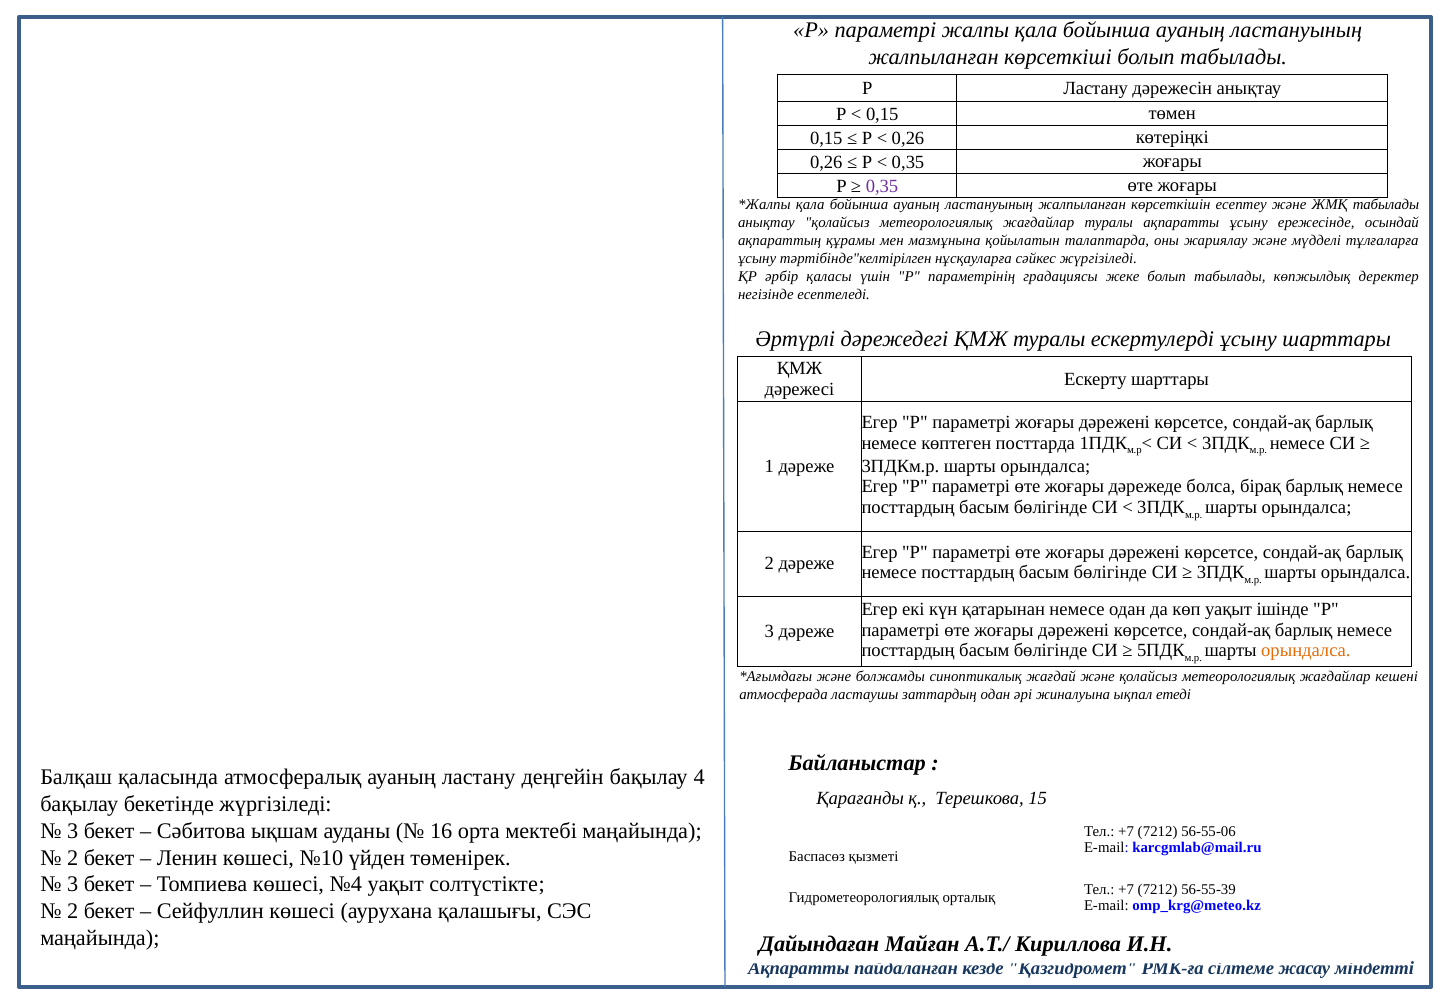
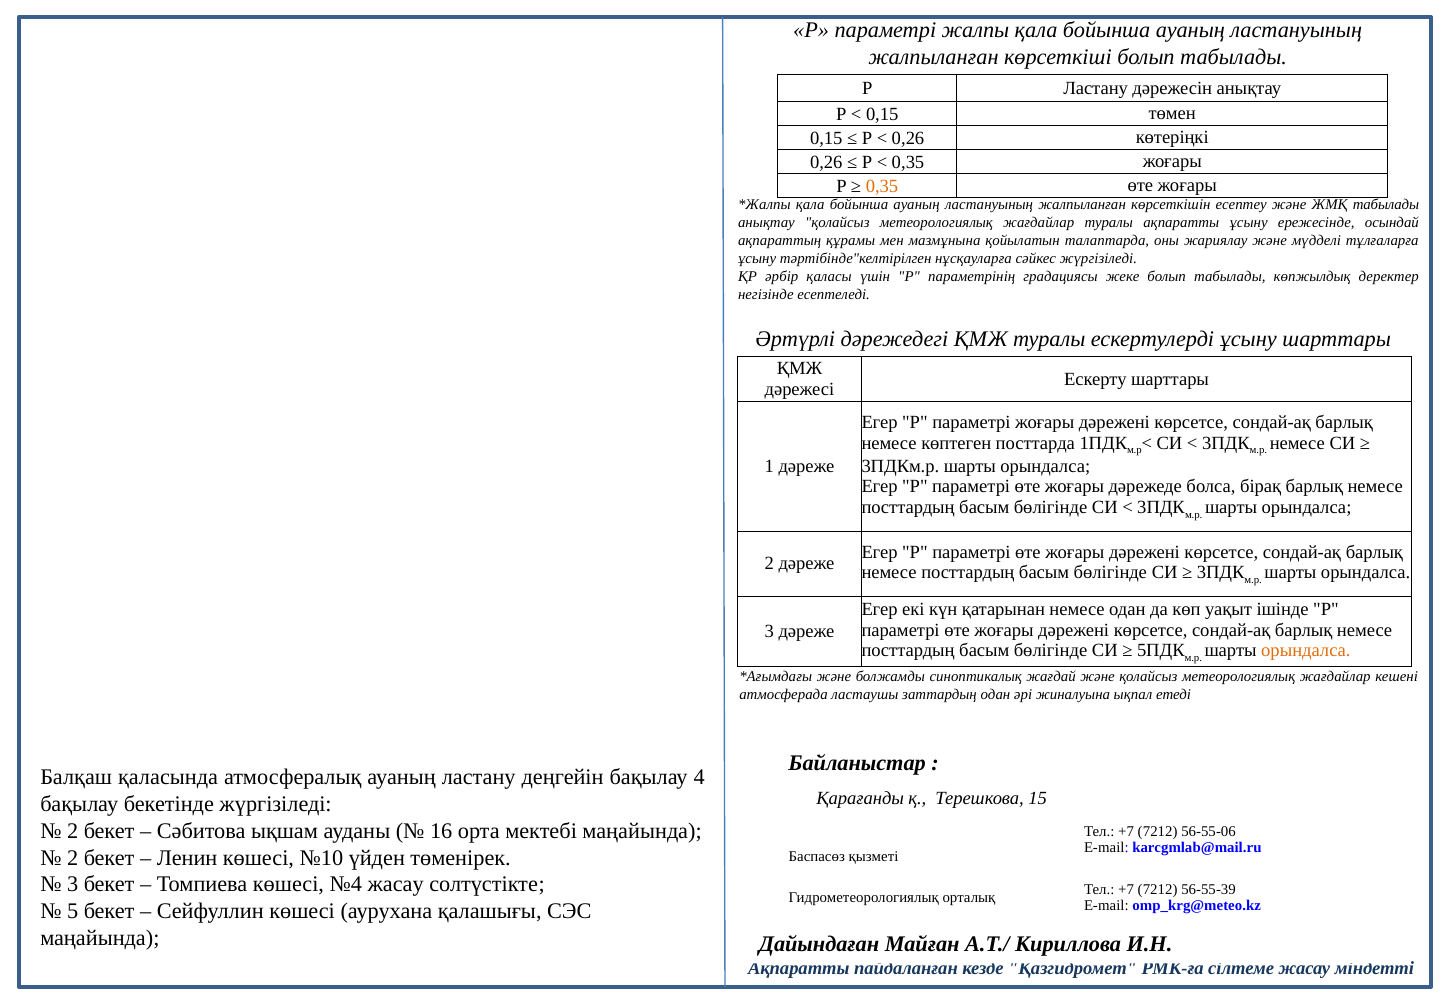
0,35 colour: purple -> orange (882, 186)
3: 3 -> 2 (73, 831)
№4 уақыт: уақыт -> жасау (396, 884)
2: 2 -> 5 (73, 911)
